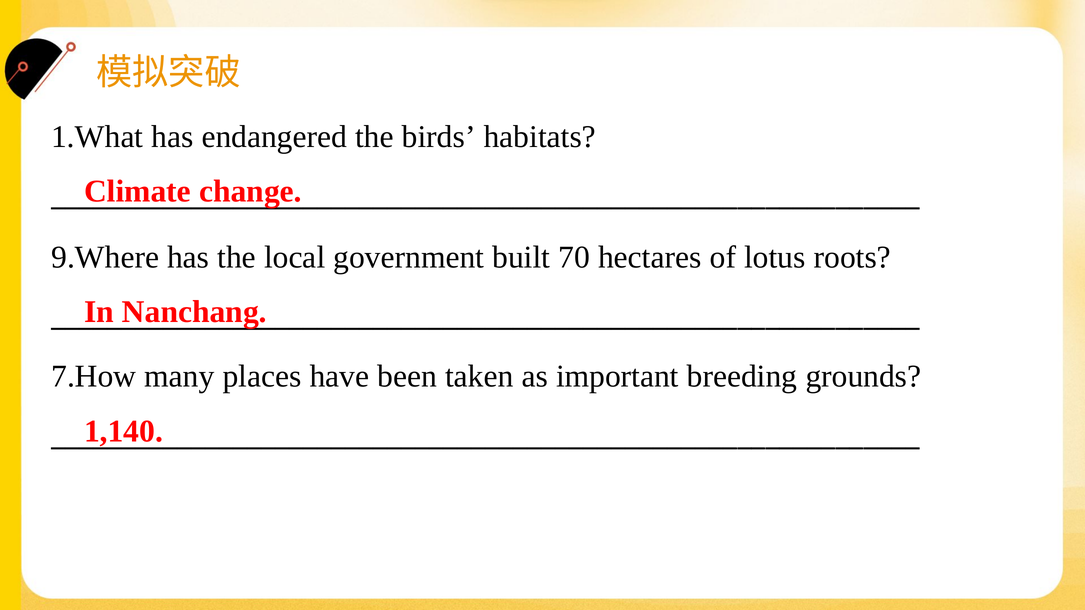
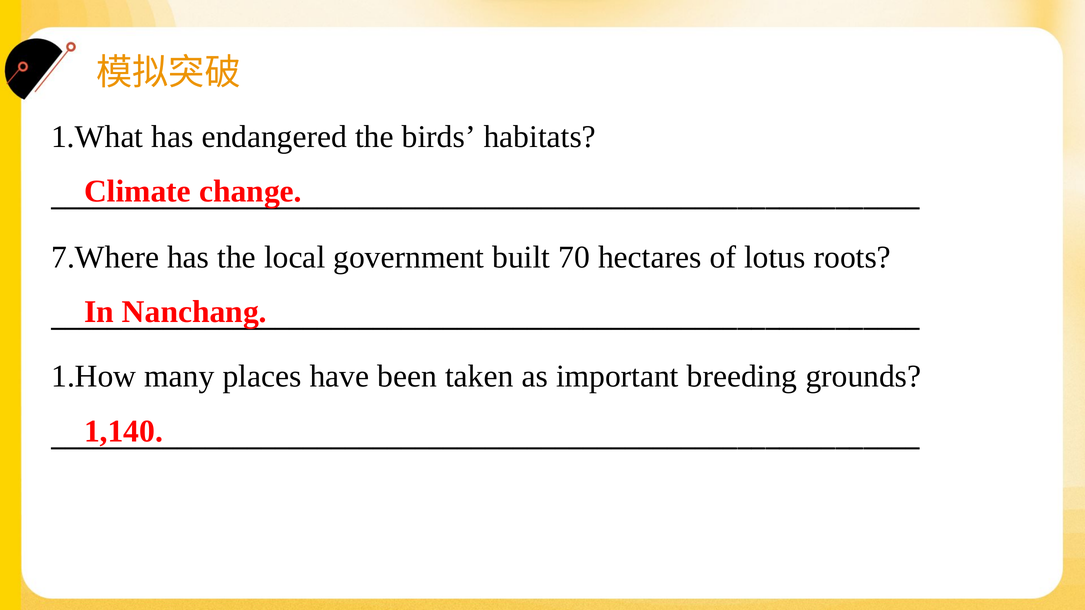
9.Where: 9.Where -> 7.Where (105, 257)
7.How: 7.How -> 1.How (94, 377)
